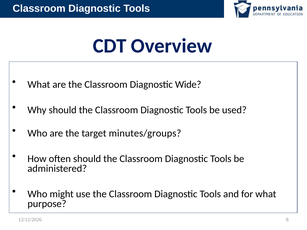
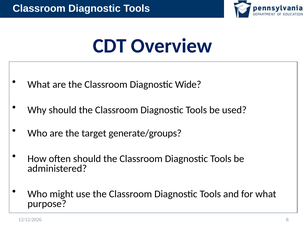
minutes/groups: minutes/groups -> generate/groups (145, 133)
